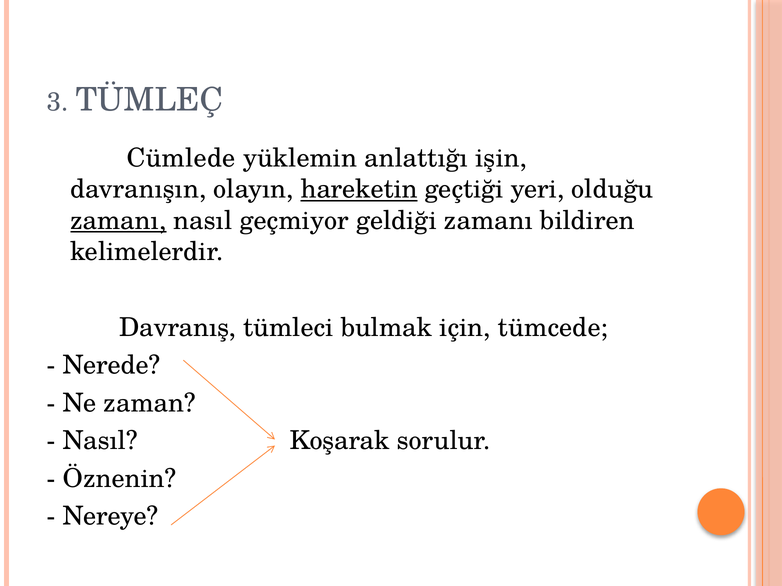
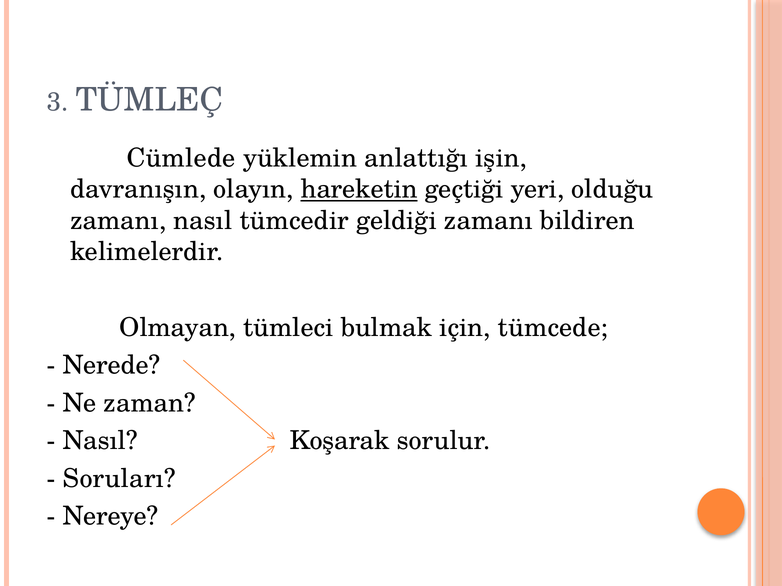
zamanı underline: present -> none (118, 221)
geçmiyor: geçmiyor -> tümcedir (294, 221)
Davranış: Davranış -> Olmayan (178, 328)
Öznenin: Öznenin -> Soruları (119, 479)
